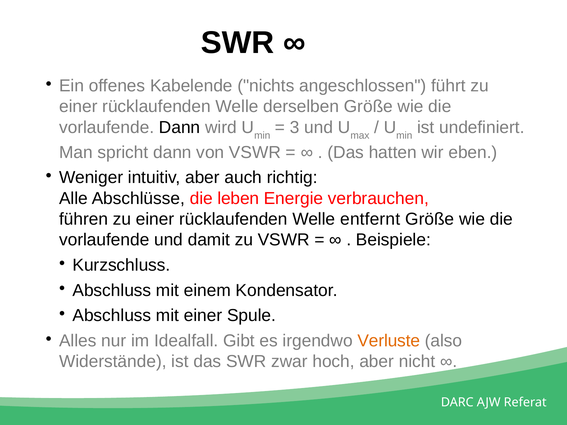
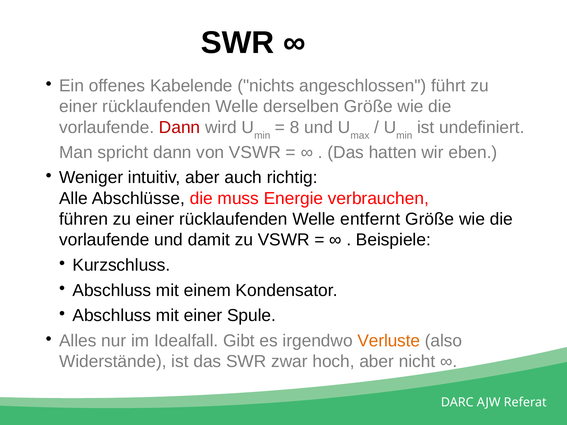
Dann colour: black -> red (180, 127)
3: 3 -> 8 (295, 127)
leben: leben -> muss (238, 198)
